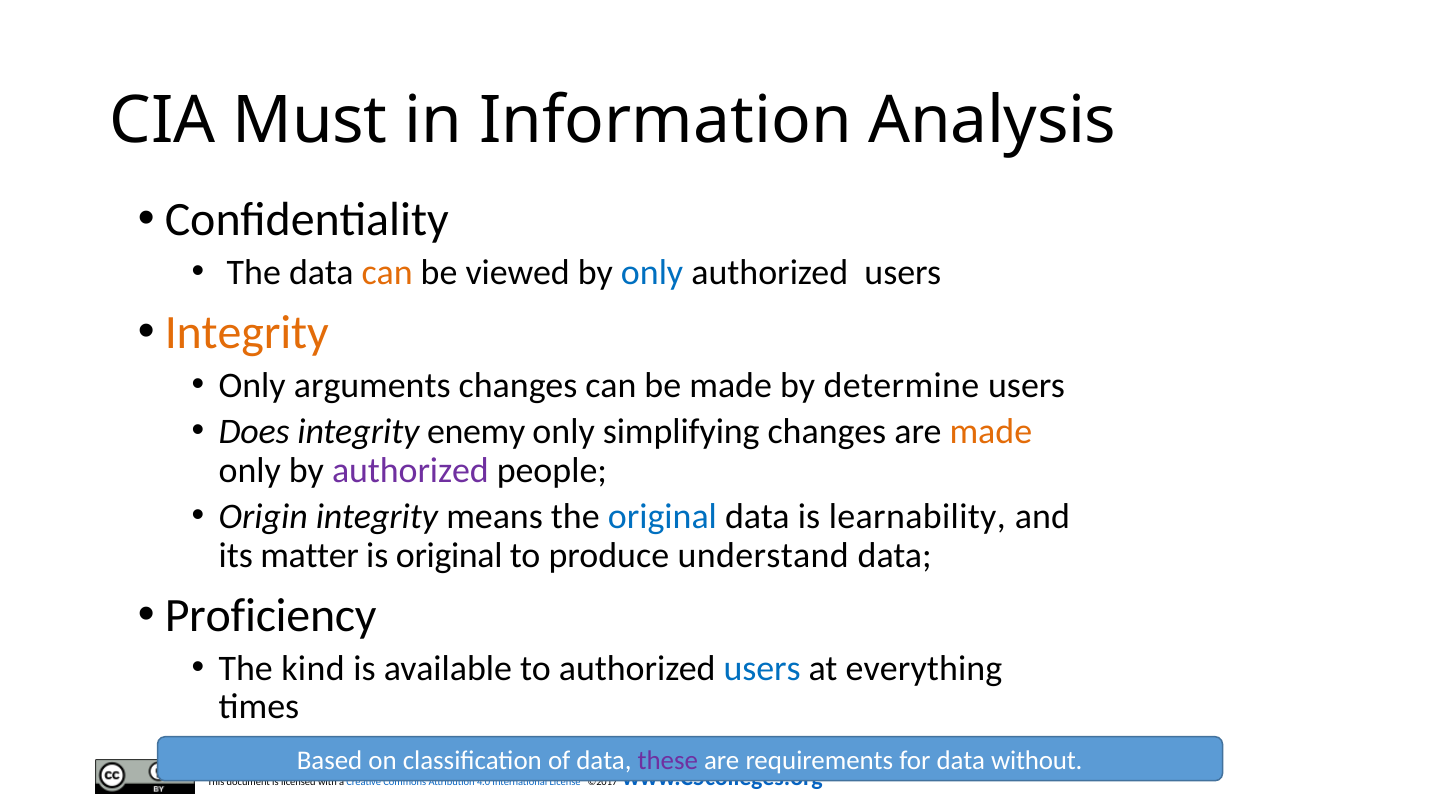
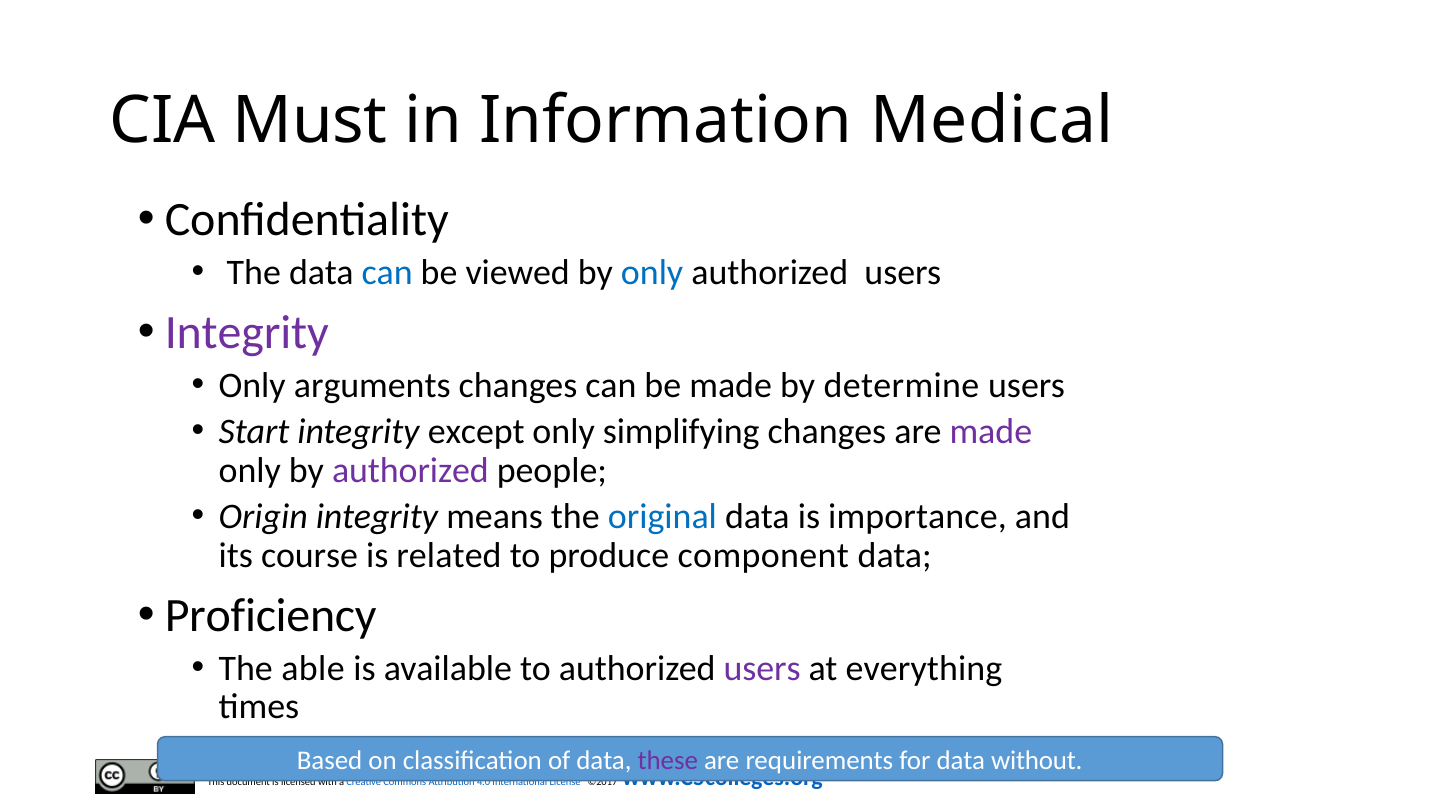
Analysis: Analysis -> Medical (992, 121)
can colour: orange -> blue (387, 272)
Integrity colour: orange -> purple (247, 333)
Does: Does -> Start (254, 432)
enemy: enemy -> except (476, 432)
made colour: orange -> purple (991, 432)
learnability: learnability -> importance (917, 517)
matter: matter -> course (309, 555)
is original: original -> related (449, 555)
understand: understand -> component (763, 555)
kind: kind -> able (313, 668)
users colour: blue -> purple (762, 668)
